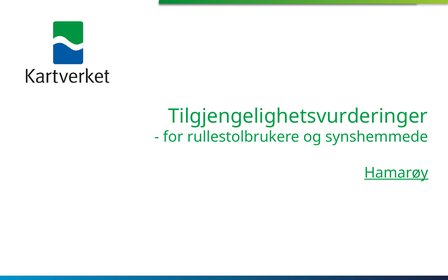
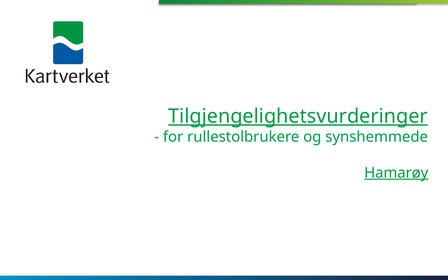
Tilgjengelighetsvurderinger underline: none -> present (298, 116)
